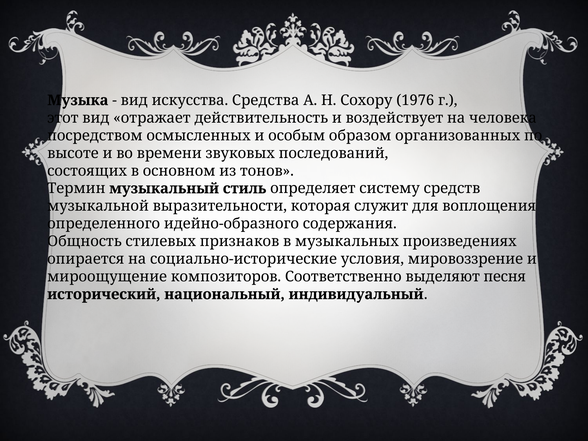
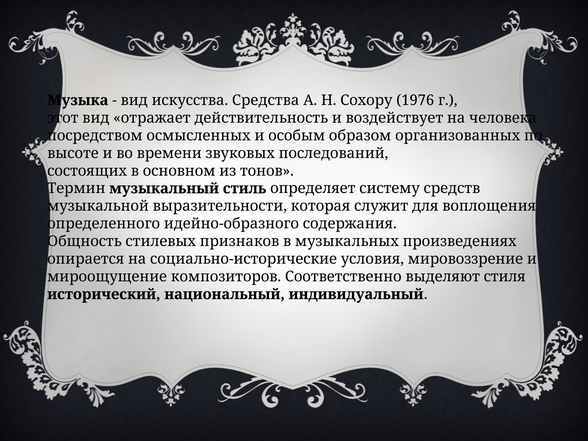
песня: песня -> стиля (505, 277)
